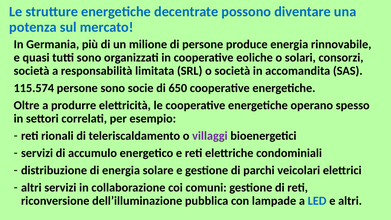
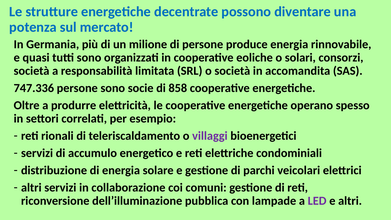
115.574: 115.574 -> 747.336 (34, 88)
650: 650 -> 858 (178, 88)
LED colour: blue -> purple (317, 201)
